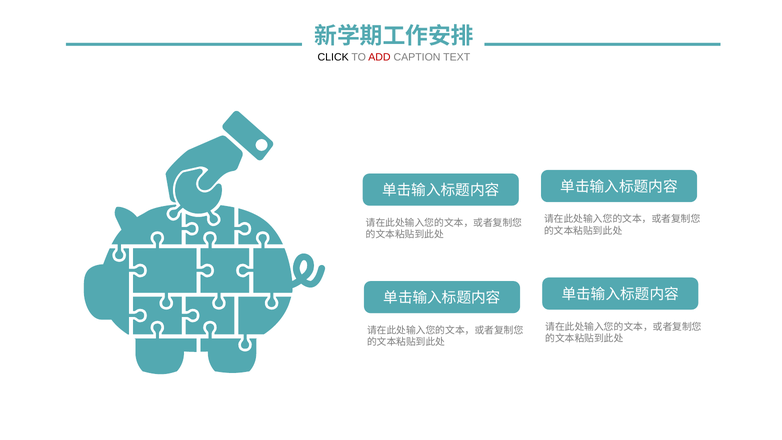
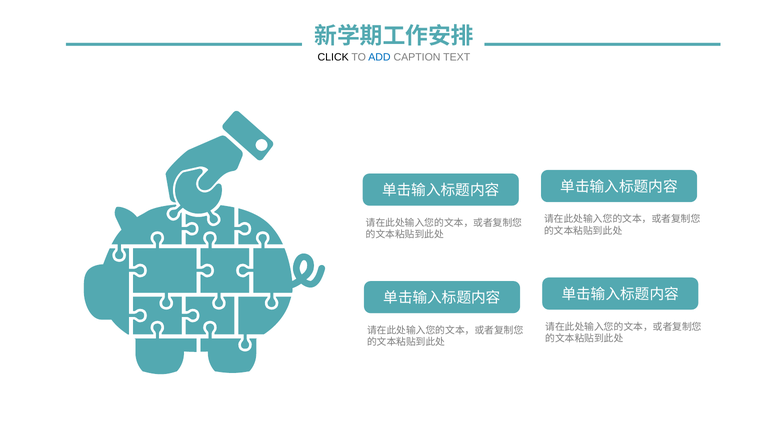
ADD colour: red -> blue (379, 57)
